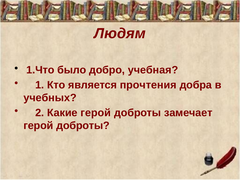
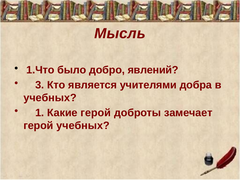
Людям: Людям -> Мысль (120, 33)
учебная: учебная -> явлений (153, 70)
1: 1 -> 3 (40, 85)
прочтения: прочтения -> учителями (148, 85)
2: 2 -> 1 (40, 113)
доброты: доброты -> учебных (83, 125)
